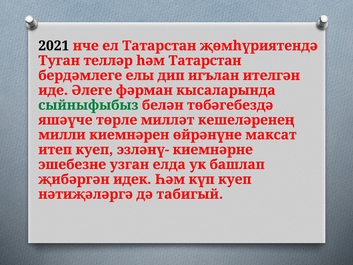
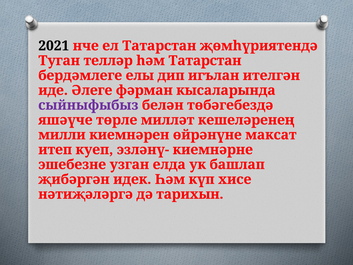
сыйныфыбыз colour: green -> purple (88, 105)
күп куеп: куеп -> хисе (235, 179)
табигый: табигый -> тарихын (190, 194)
